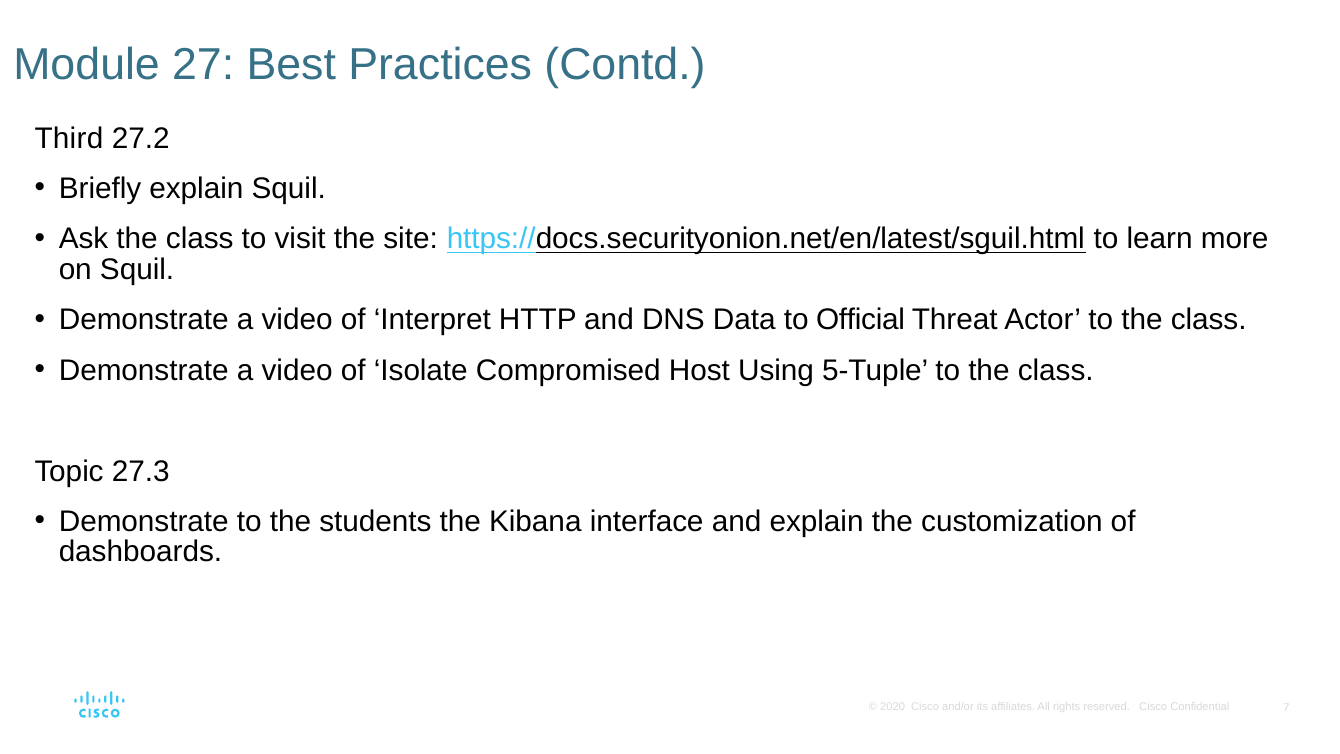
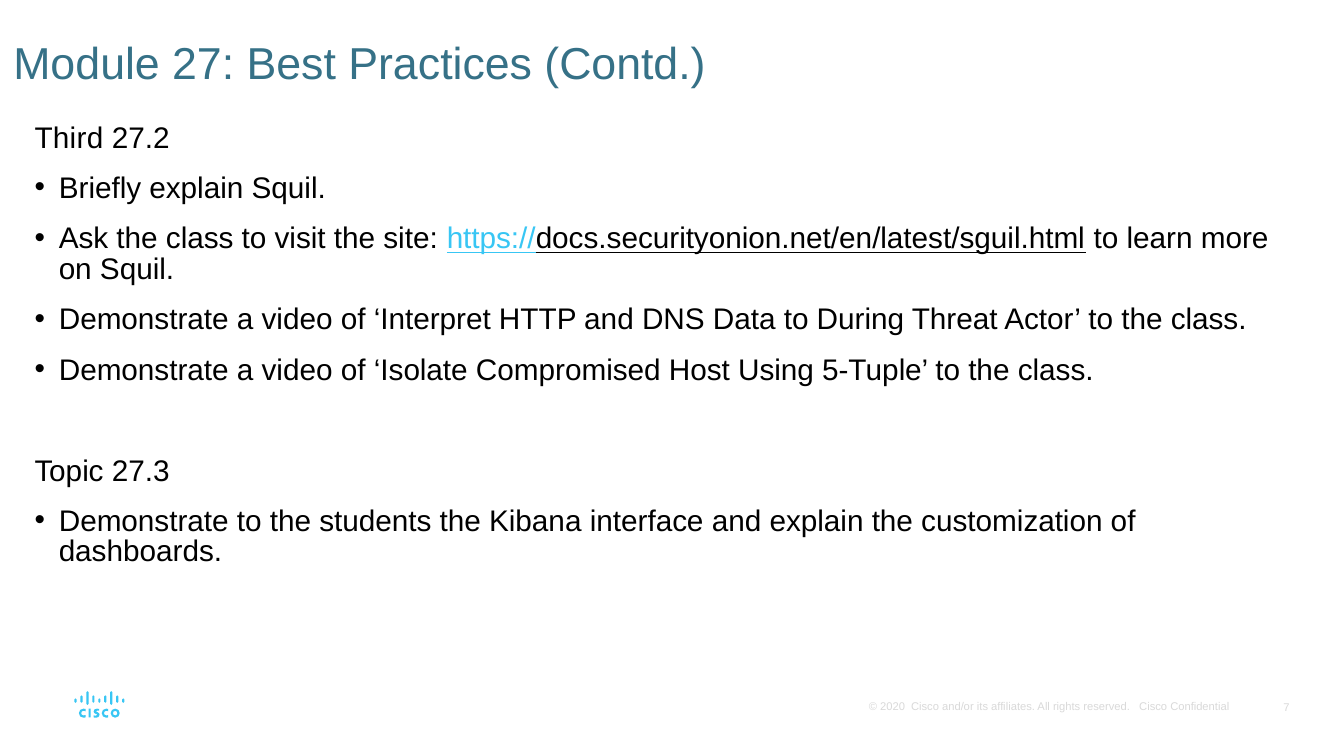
Official: Official -> During (860, 320)
